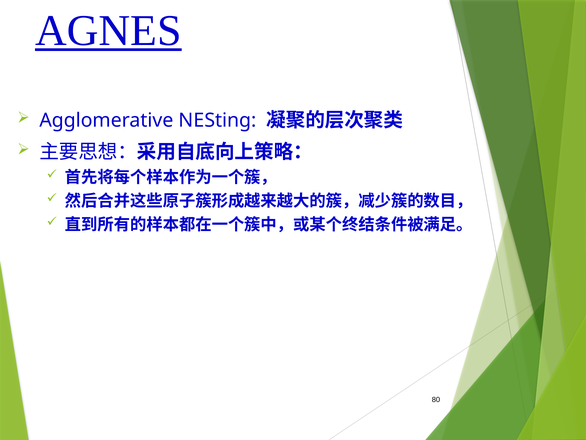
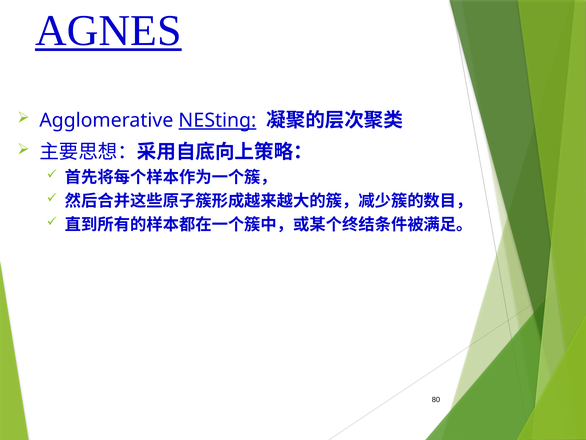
NESting underline: none -> present (218, 120)
